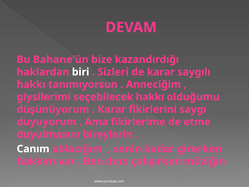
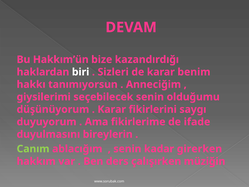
Bahane’ün: Bahane’ün -> Hakkım’ün (61, 59)
saygılı: saygılı -> benim (194, 72)
seçebilecek hakkı: hakkı -> senin (150, 97)
etme: etme -> ifade (197, 122)
Canım colour: white -> light green (33, 149)
